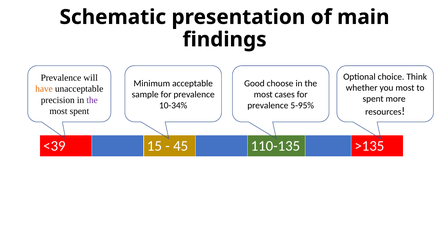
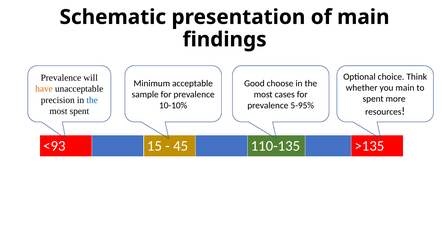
you most: most -> main (405, 88)
the colour: purple -> blue (92, 100)
10-34%: 10-34% -> 10-10% (173, 106)
<39: <39 -> <93 (54, 146)
